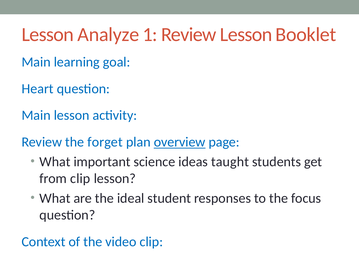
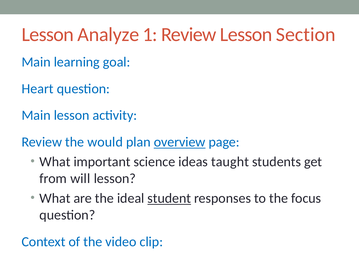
Booklet: Booklet -> Section (306, 35)
forget: forget -> would (105, 142)
from clip: clip -> will (80, 179)
student underline: none -> present (169, 199)
